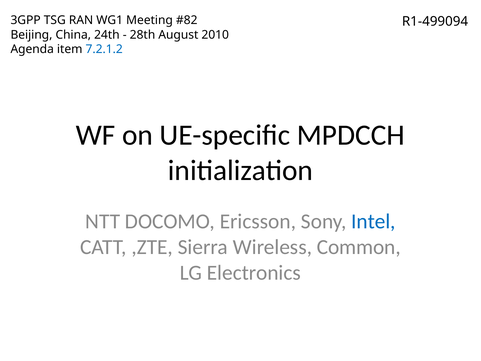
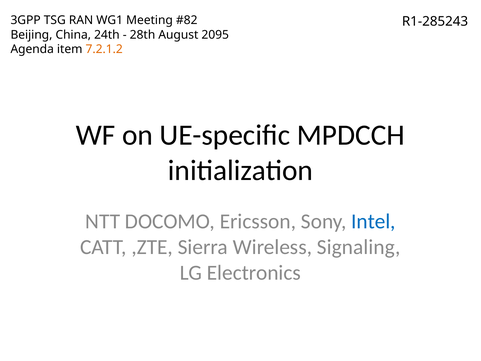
R1-499094: R1-499094 -> R1-285243 (435, 21)
2010: 2010 -> 2095 (215, 35)
7.2.1.2 colour: blue -> orange (104, 49)
Common: Common -> Signaling (359, 247)
